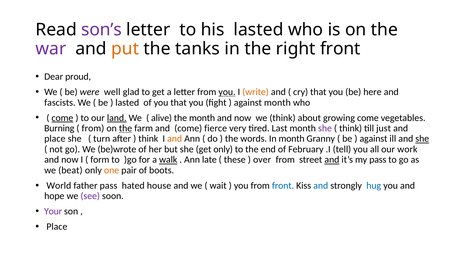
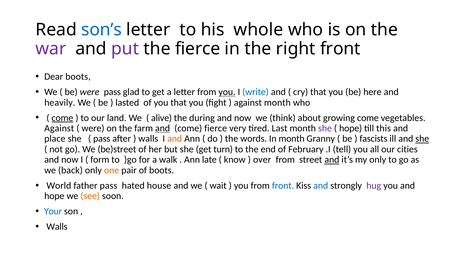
son’s colour: purple -> blue (102, 30)
his lasted: lasted -> whole (258, 30)
put colour: orange -> purple (125, 49)
the tanks: tanks -> fierce (198, 49)
Dear proud: proud -> boots (78, 77)
were well: well -> pass (112, 92)
write colour: orange -> blue (256, 92)
fascists: fascists -> heavily (60, 103)
land underline: present -> none (117, 118)
the month: month -> during (202, 118)
Burning: Burning -> Against (59, 128)
from: from -> were (93, 128)
the underline: present -> none (126, 128)
and underline: none -> present (163, 128)
think: think -> hope (351, 128)
just: just -> this (384, 128)
turn: turn -> pass (102, 139)
think: think -> walls (148, 139)
against: against -> fascists (373, 139)
be)wrote: be)wrote -> be)street (117, 149)
get only: only -> turn (223, 149)
work: work -> cities (407, 149)
walk underline: present -> none (168, 160)
these: these -> know (235, 160)
my pass: pass -> only (378, 160)
beat: beat -> back (70, 170)
hug colour: blue -> purple (374, 186)
see colour: purple -> orange (90, 196)
Your colour: purple -> blue (53, 211)
Place: Place -> Walls (57, 227)
